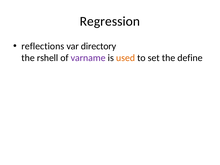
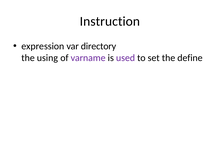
Regression: Regression -> Instruction (110, 21)
reflections: reflections -> expression (43, 46)
rshell: rshell -> using (48, 58)
used colour: orange -> purple (126, 58)
